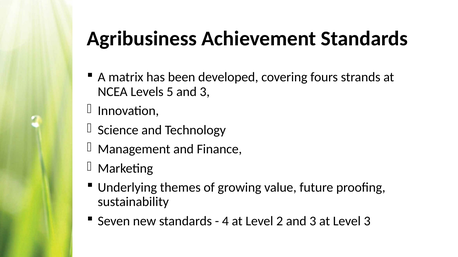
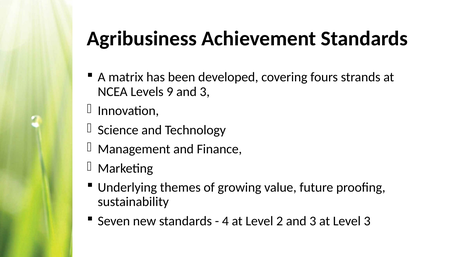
5: 5 -> 9 (170, 92)
